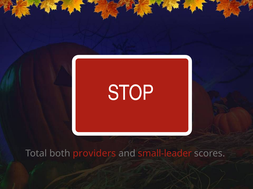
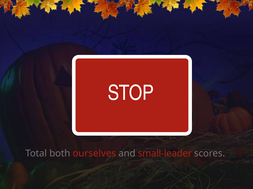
providers: providers -> ourselves (94, 154)
